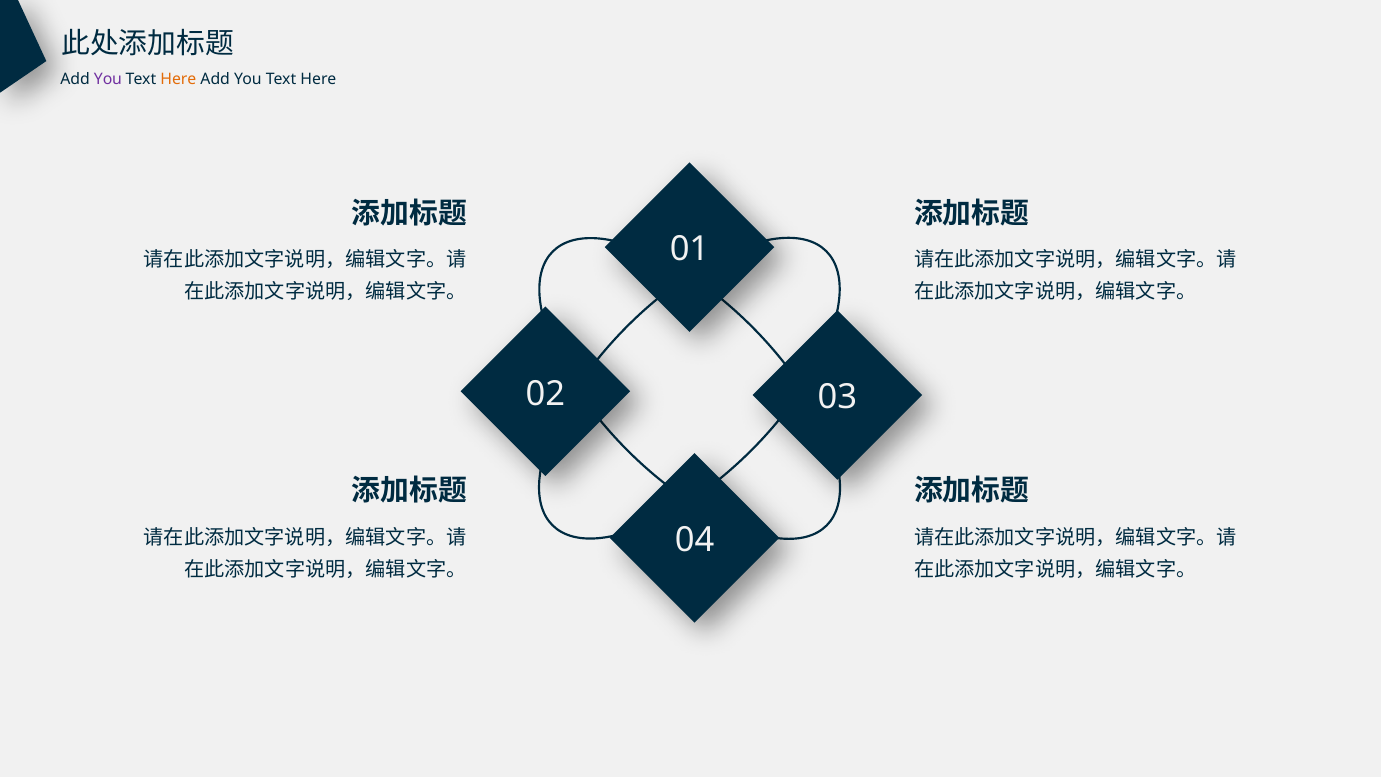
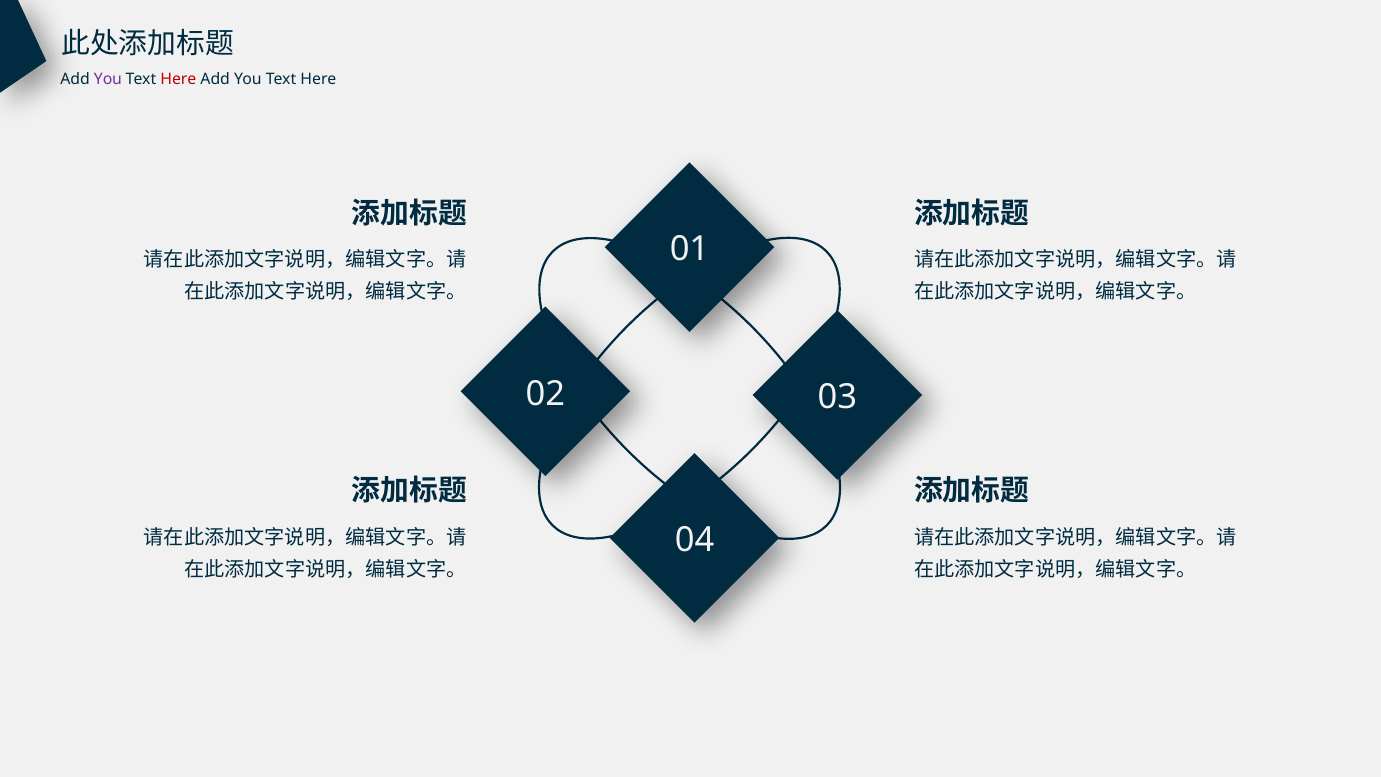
Here colour: orange -> red (178, 79)
